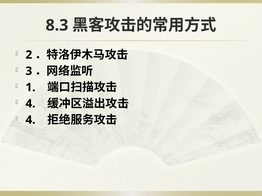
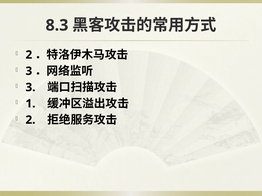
1: 1 -> 3 (30, 88)
4: 4 -> 1 (30, 104)
4: 4 -> 2 (30, 120)
